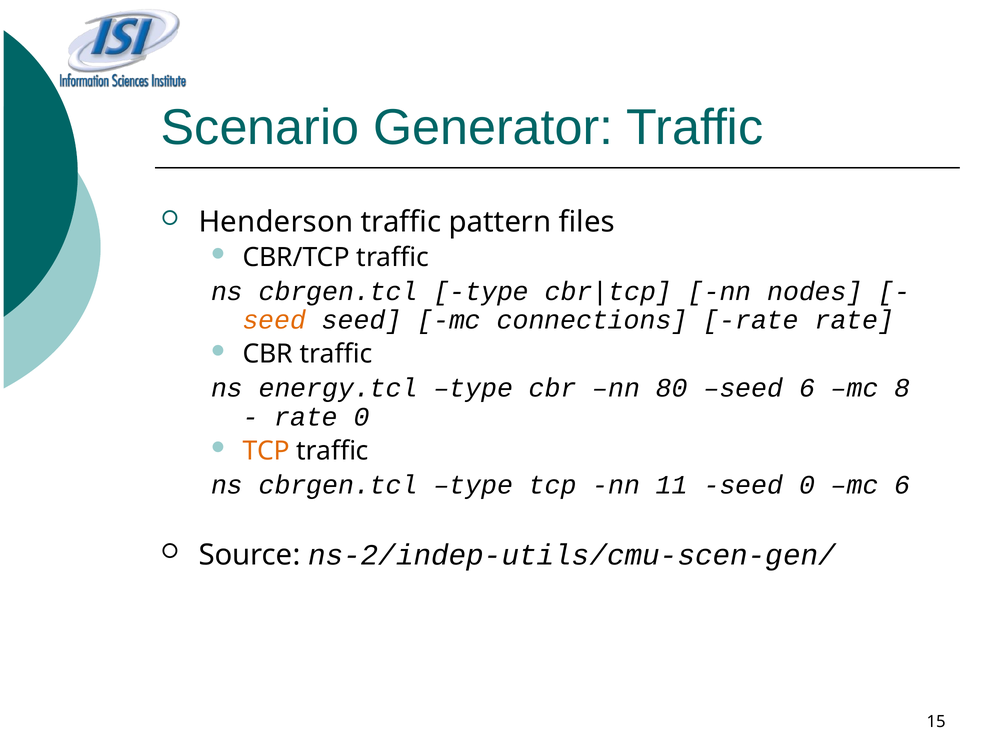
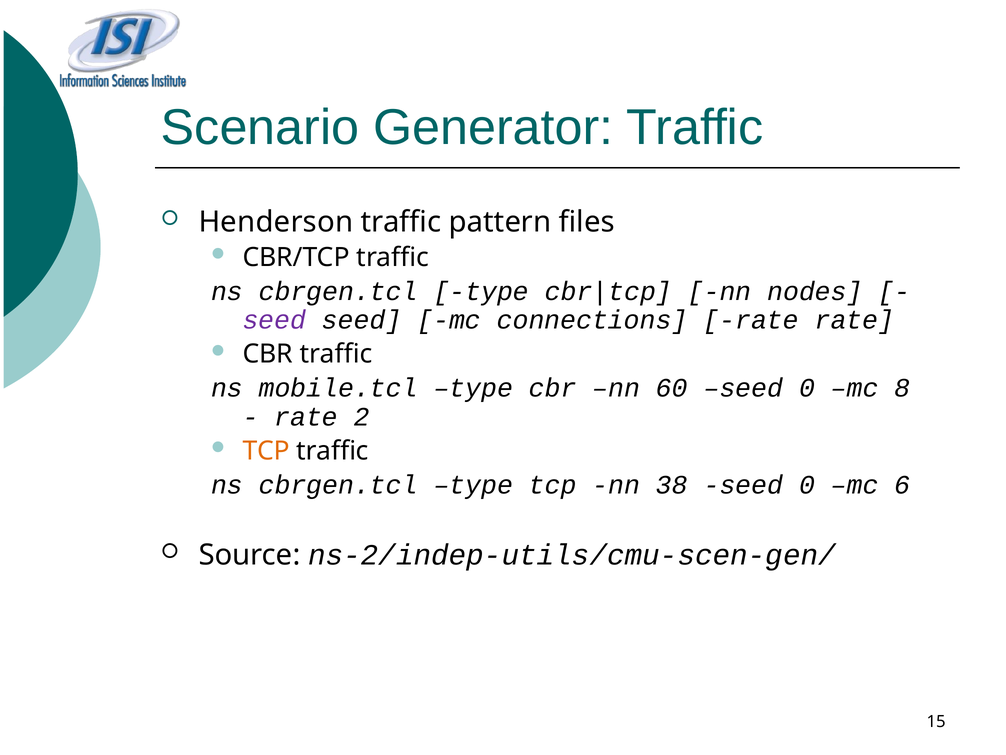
seed colour: orange -> purple (274, 320)
energy.tcl: energy.tcl -> mobile.tcl (338, 388)
80: 80 -> 60 (672, 388)
6: 6 -> 0 (807, 388)
rate 0: 0 -> 2 (362, 417)
11: 11 -> 38 (672, 485)
